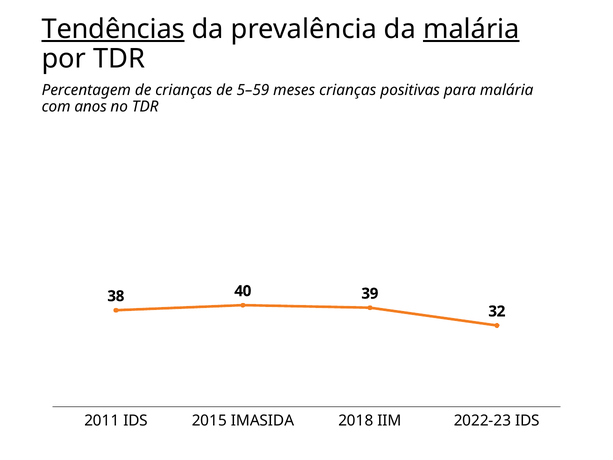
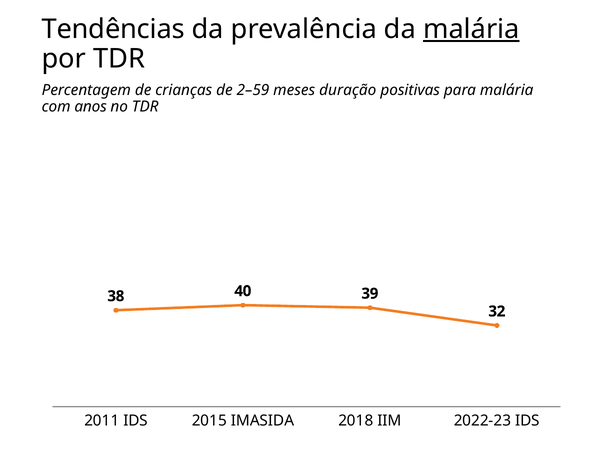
Tendências underline: present -> none (113, 29)
5–59: 5–59 -> 2–59 (253, 90)
meses crianças: crianças -> duração (348, 90)
